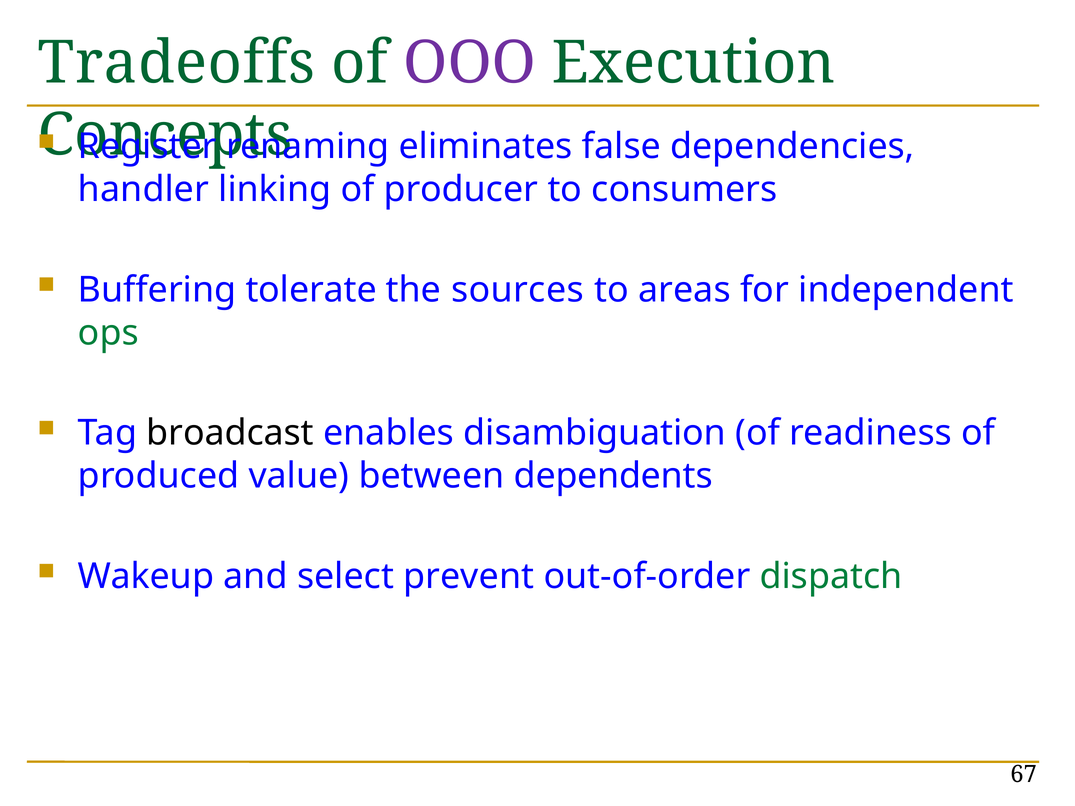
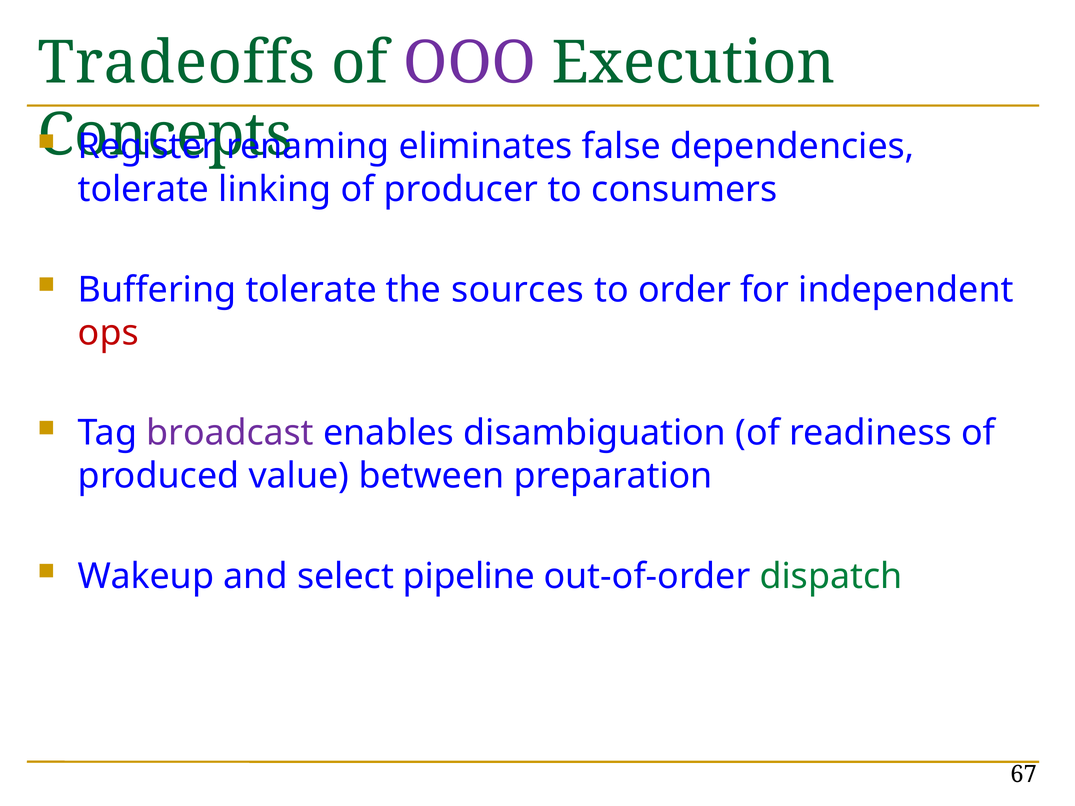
handler: handler -> tolerate (144, 190)
areas: areas -> order (685, 290)
ops colour: green -> red (108, 333)
broadcast colour: black -> purple (230, 433)
dependents: dependents -> preparation (613, 476)
prevent: prevent -> pipeline (469, 577)
